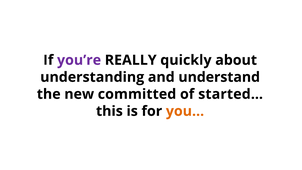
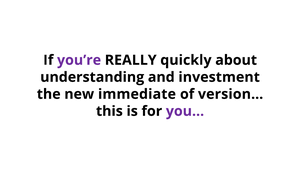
understand: understand -> investment (219, 77)
committed: committed -> immediate (137, 94)
started…: started… -> version… (231, 94)
you colour: orange -> purple (185, 111)
